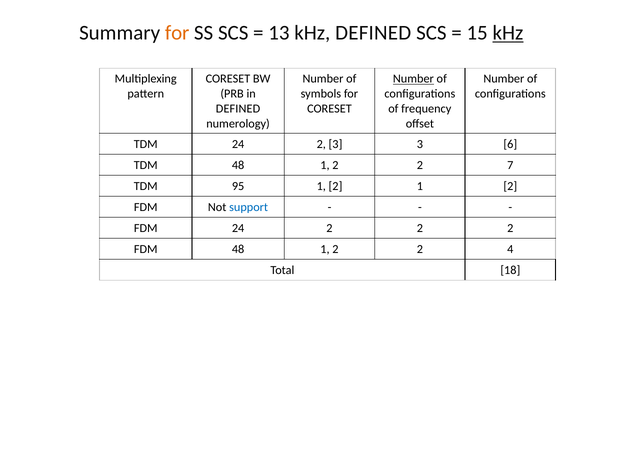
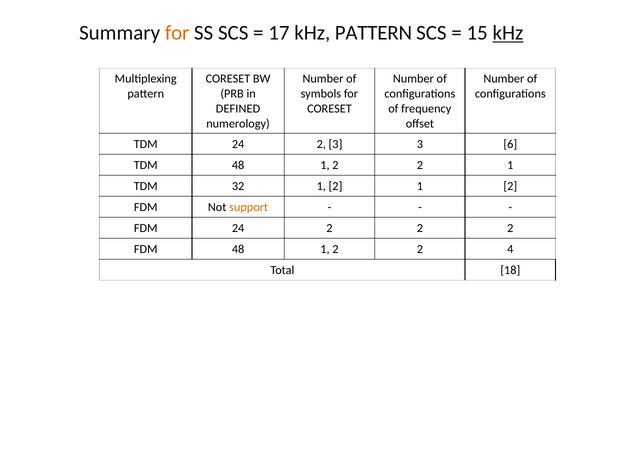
13: 13 -> 17 (279, 33)
kHz DEFINED: DEFINED -> PATTERN (373, 33)
Number underline: present -> none (413, 79)
2 2 7: 7 -> 1 (510, 165)
95: 95 -> 32 (238, 186)
support colour: blue -> orange (249, 207)
